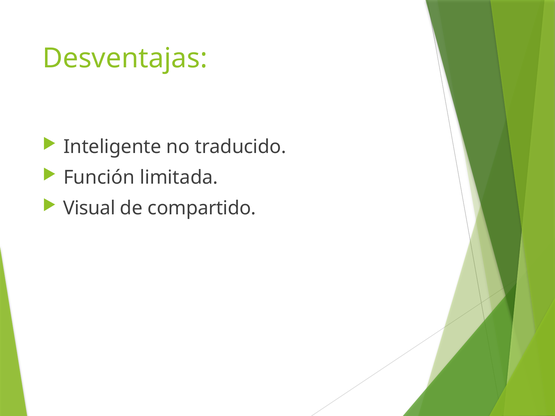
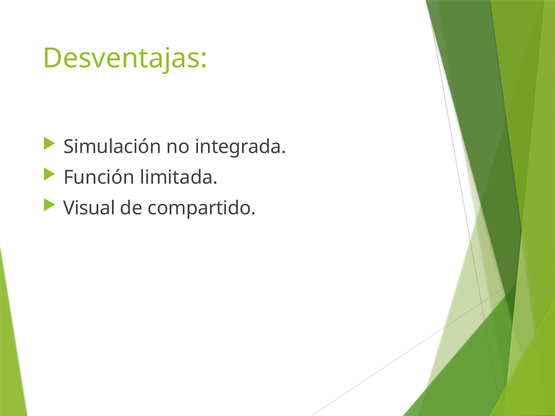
Inteligente: Inteligente -> Simulación (112, 147)
traducido: traducido -> integrada (241, 147)
